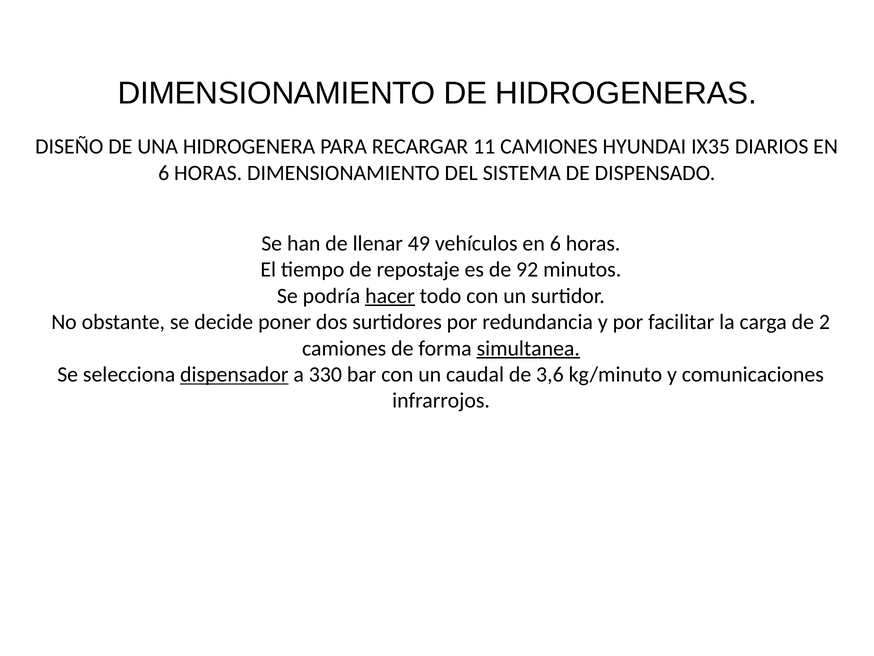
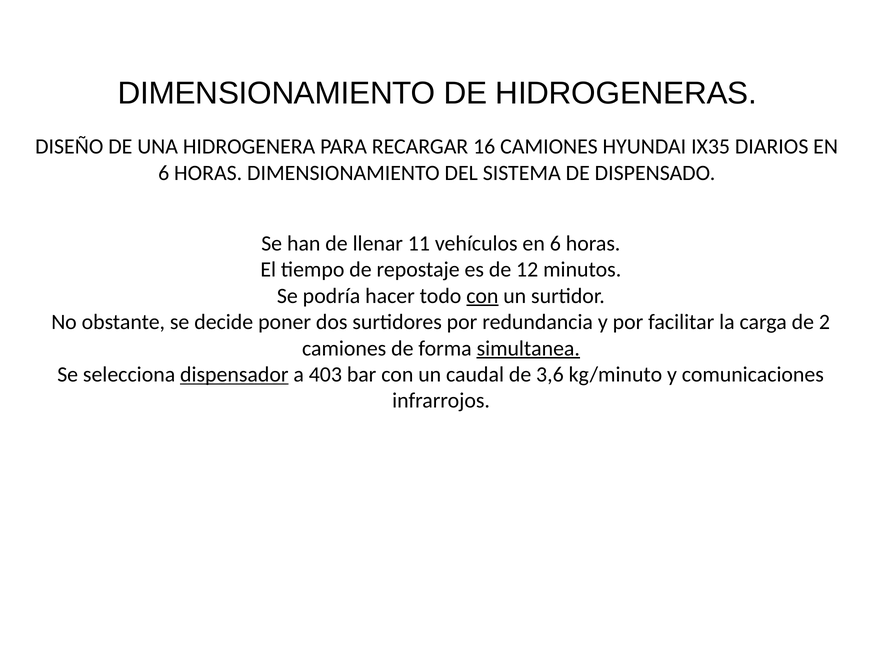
11: 11 -> 16 (484, 146)
49: 49 -> 11 (419, 243)
92: 92 -> 12 (527, 269)
hacer underline: present -> none (390, 296)
con underline: none -> present (482, 296)
330: 330 -> 403 (325, 374)
